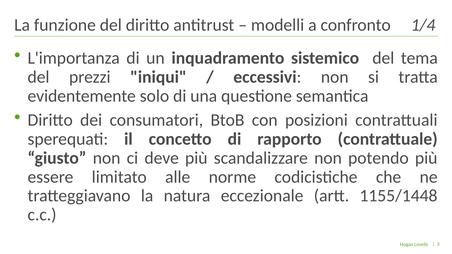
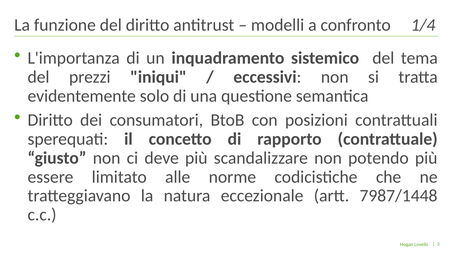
1155/1448: 1155/1448 -> 7987/1448 (399, 196)
